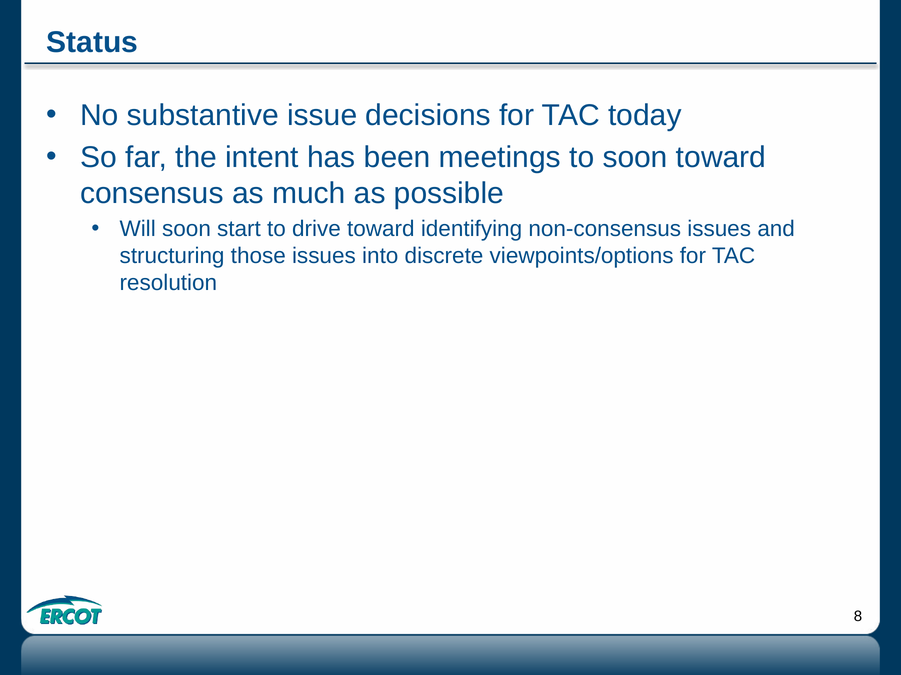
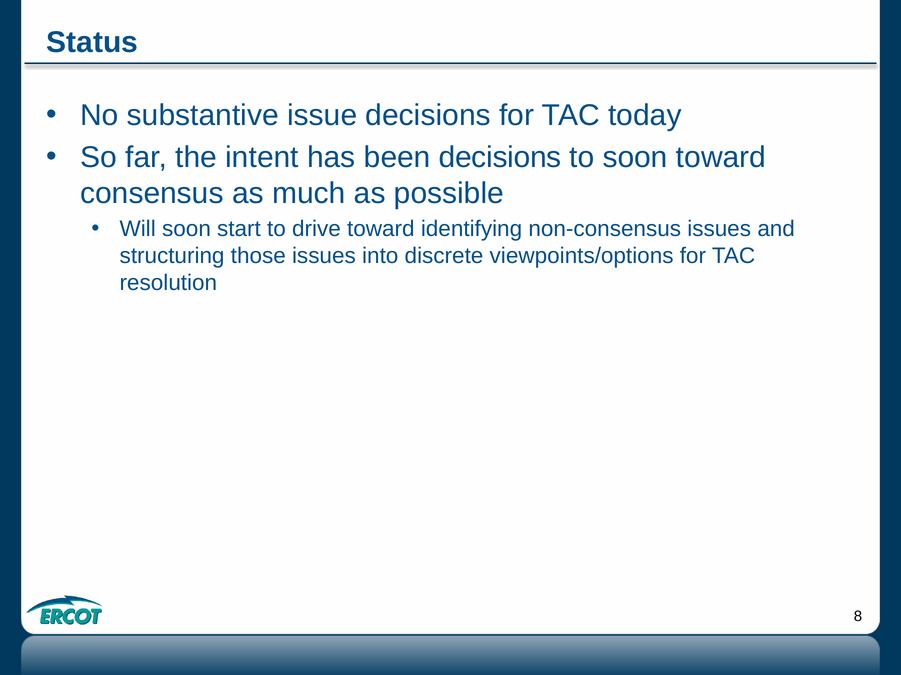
been meetings: meetings -> decisions (500, 158)
